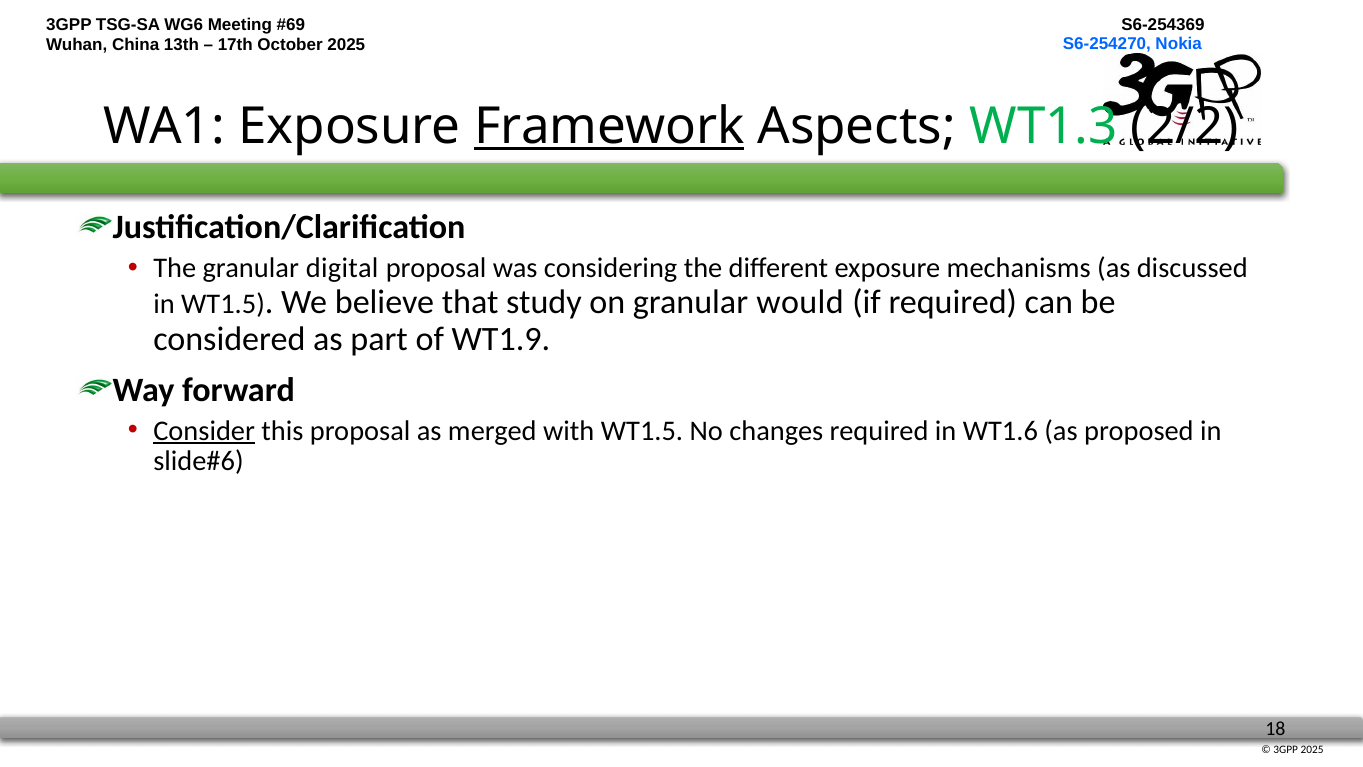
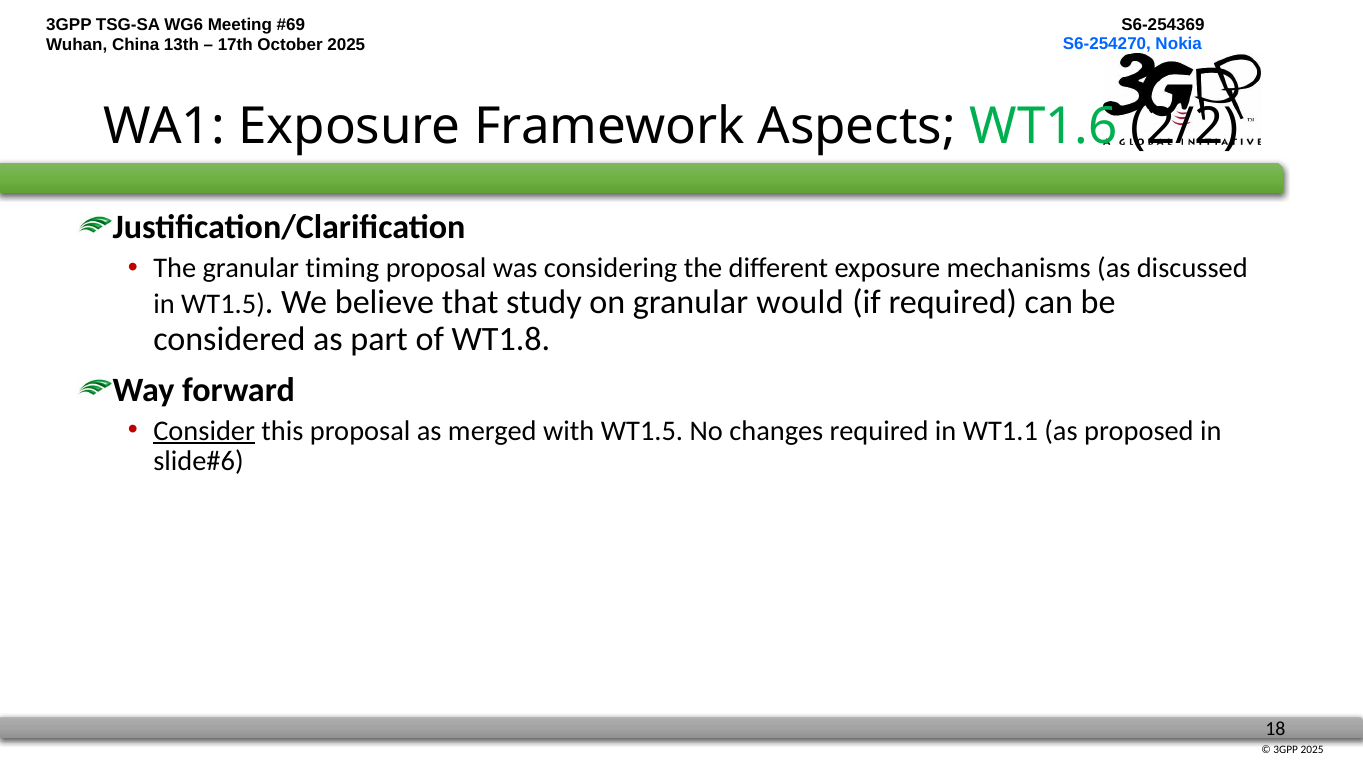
Framework underline: present -> none (609, 127)
WT1.3: WT1.3 -> WT1.6 (1044, 127)
digital: digital -> timing (342, 268)
WT1.9: WT1.9 -> WT1.8 (501, 339)
WT1.6: WT1.6 -> WT1.1 (1000, 431)
